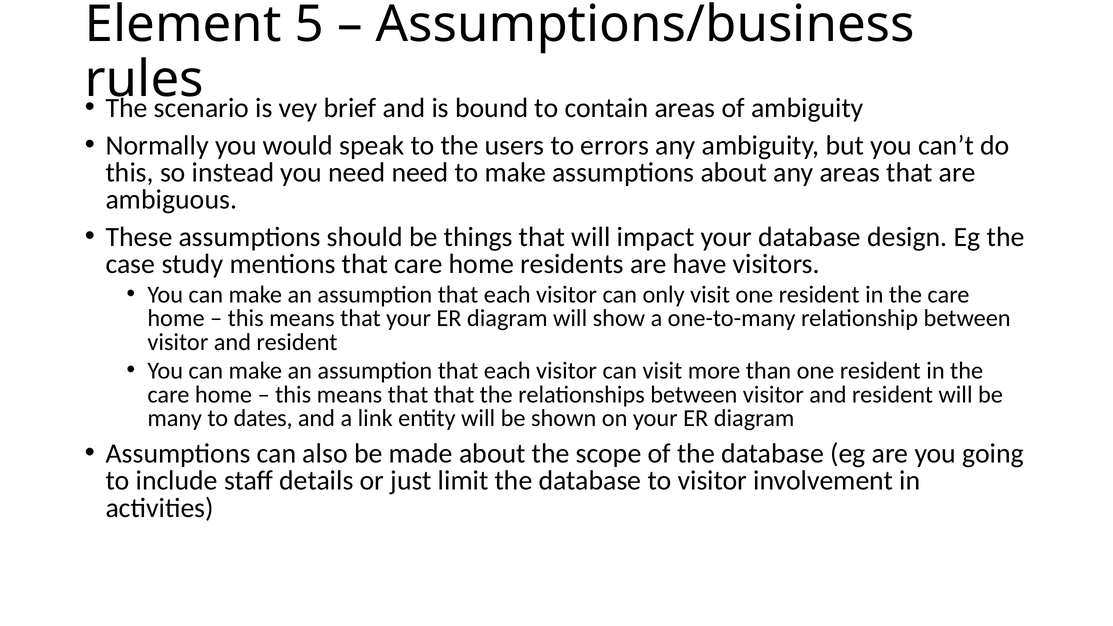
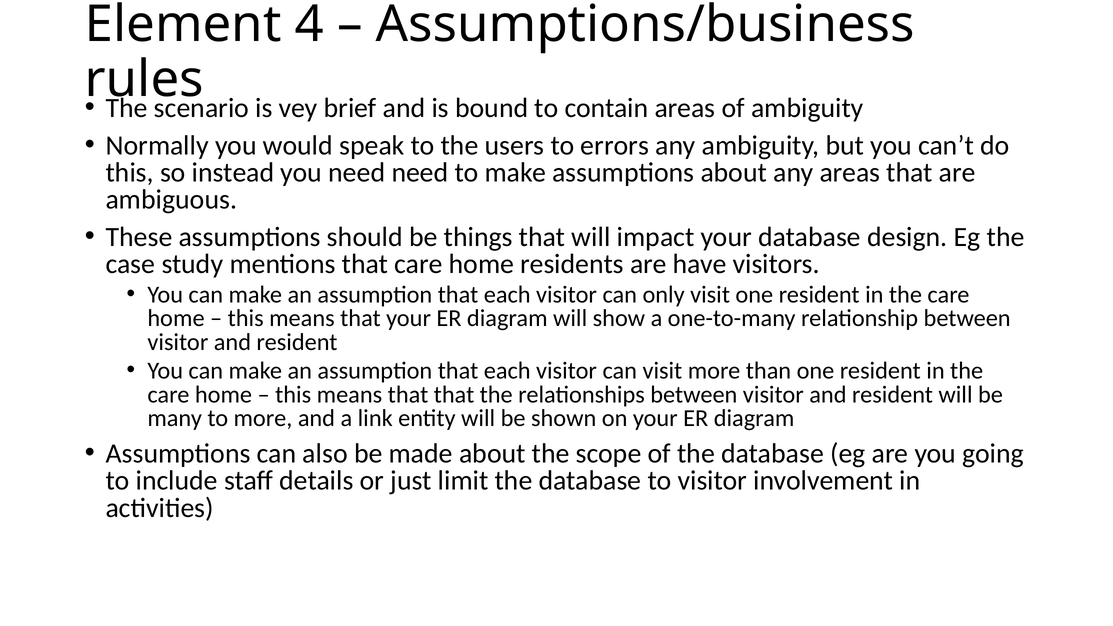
5: 5 -> 4 (309, 24)
to dates: dates -> more (263, 418)
